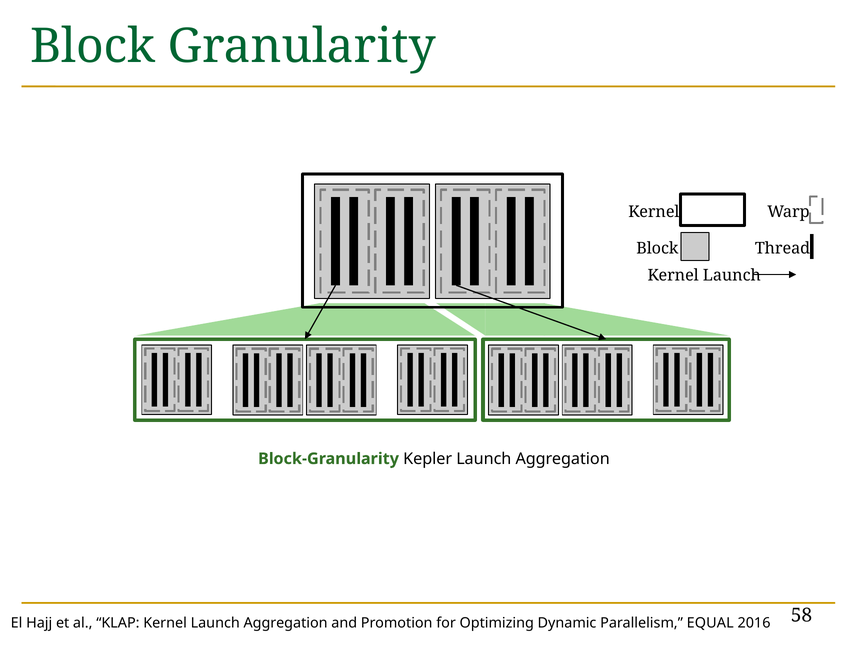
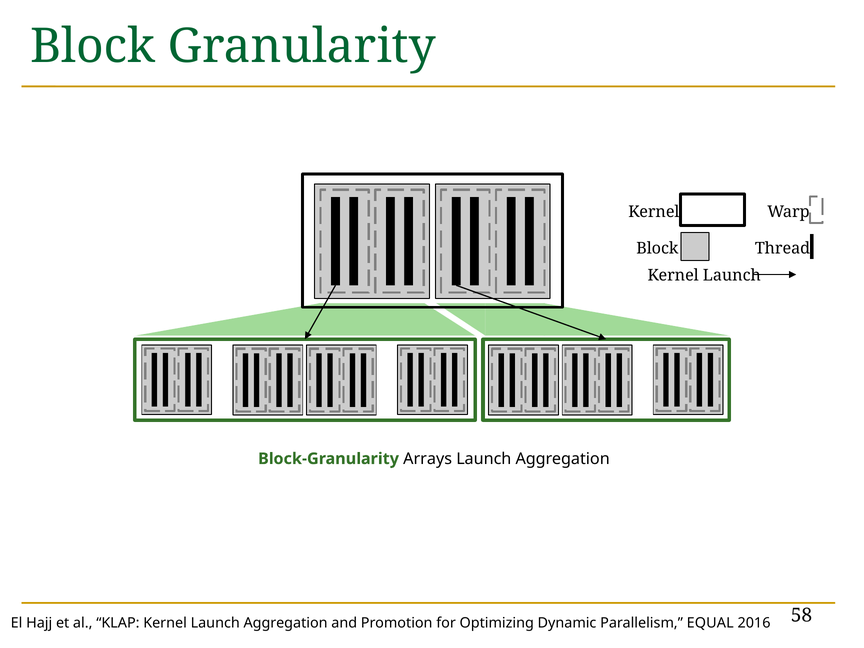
Kepler: Kepler -> Arrays (428, 459)
